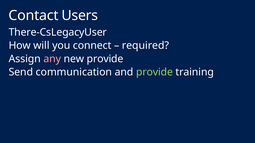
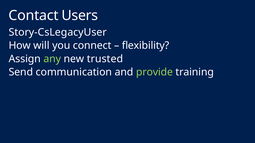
There-CsLegacyUser: There-CsLegacyUser -> Story-CsLegacyUser (58, 32)
required: required -> flexibility (146, 46)
any colour: pink -> light green (52, 59)
new provide: provide -> trusted (105, 59)
